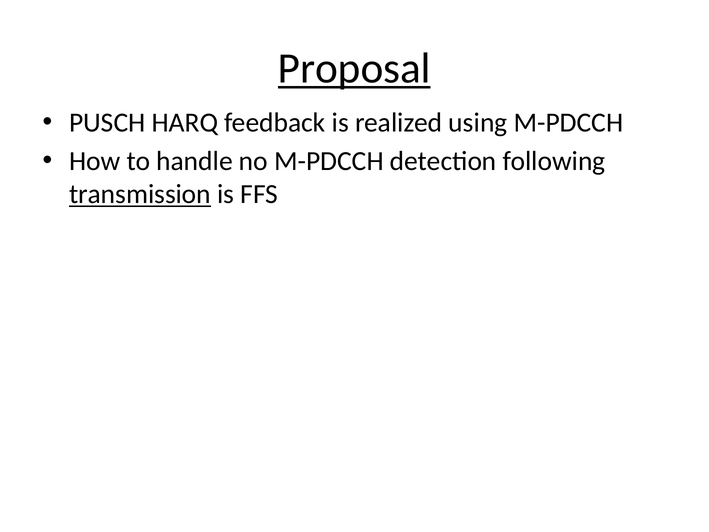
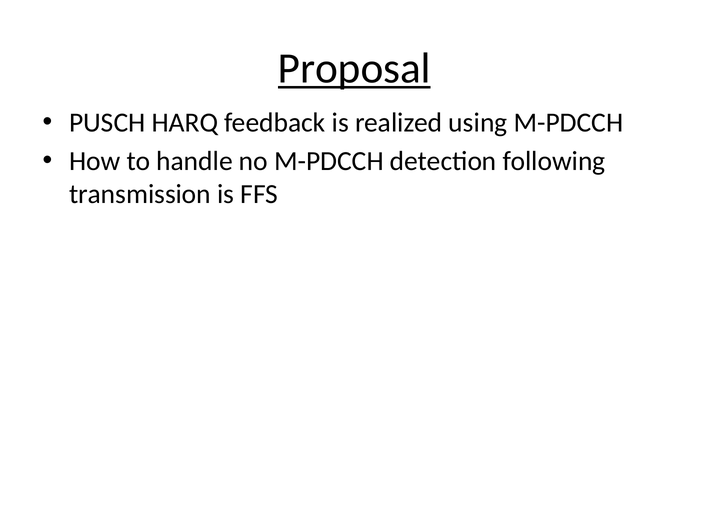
transmission underline: present -> none (140, 194)
